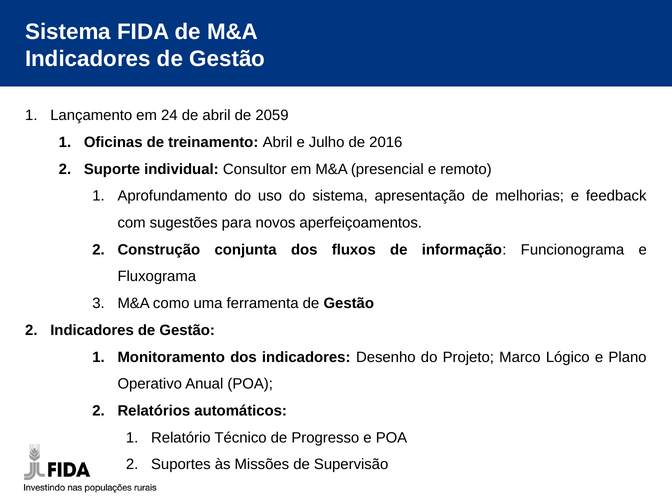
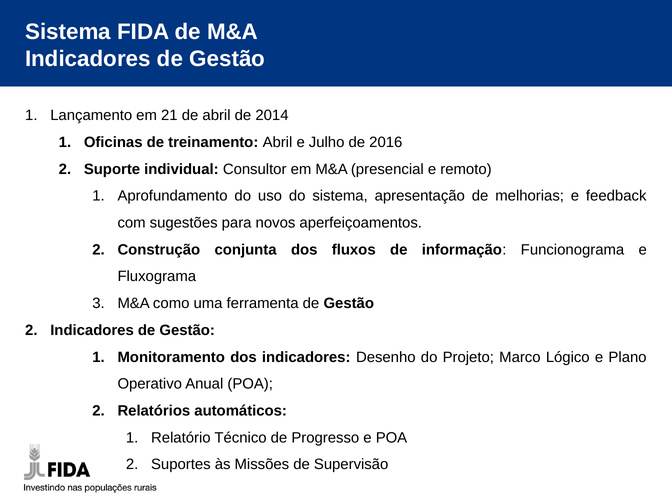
24: 24 -> 21 (169, 115)
2059: 2059 -> 2014 (272, 115)
